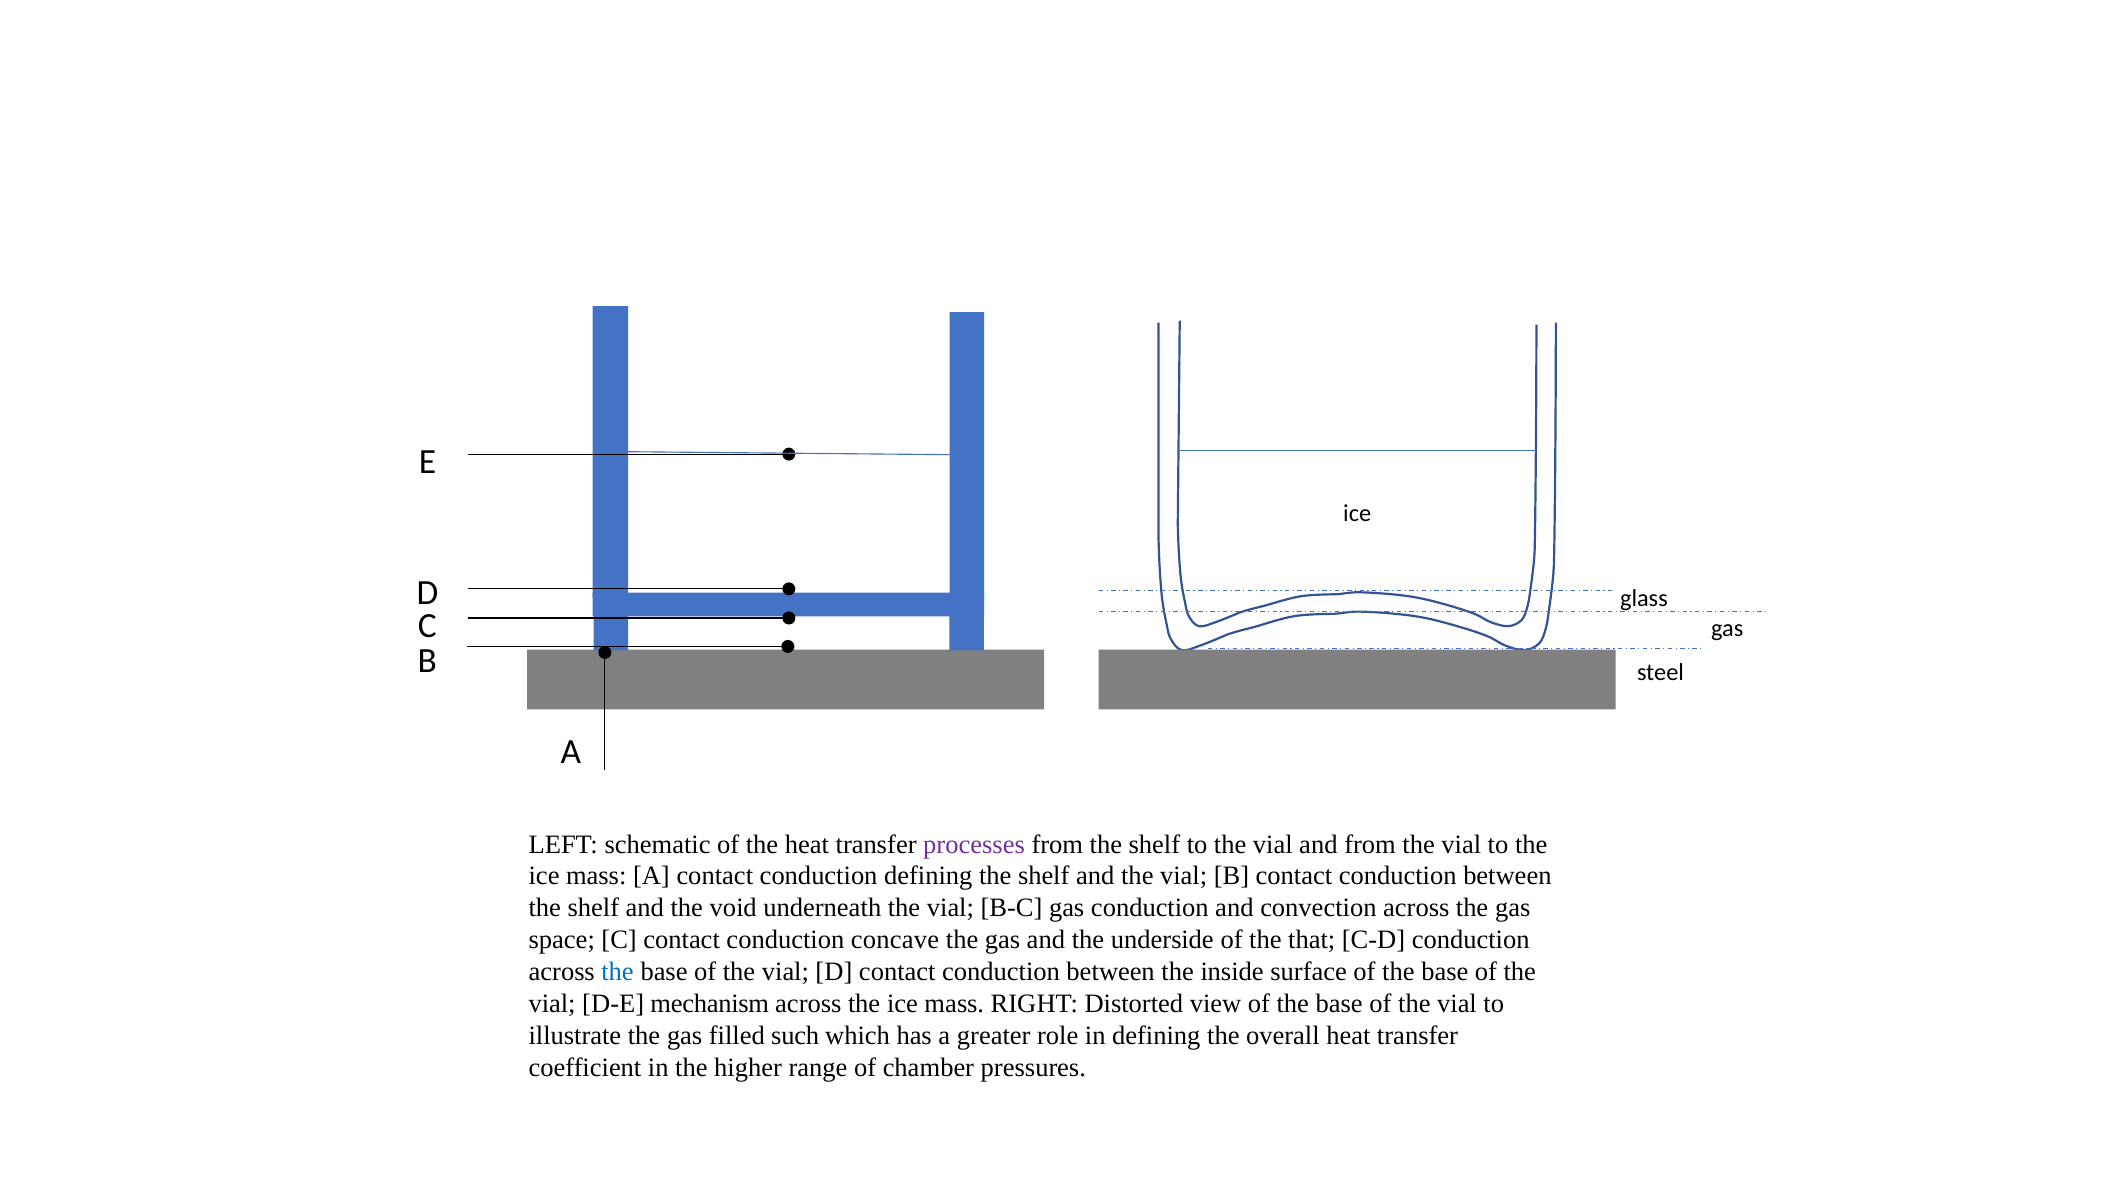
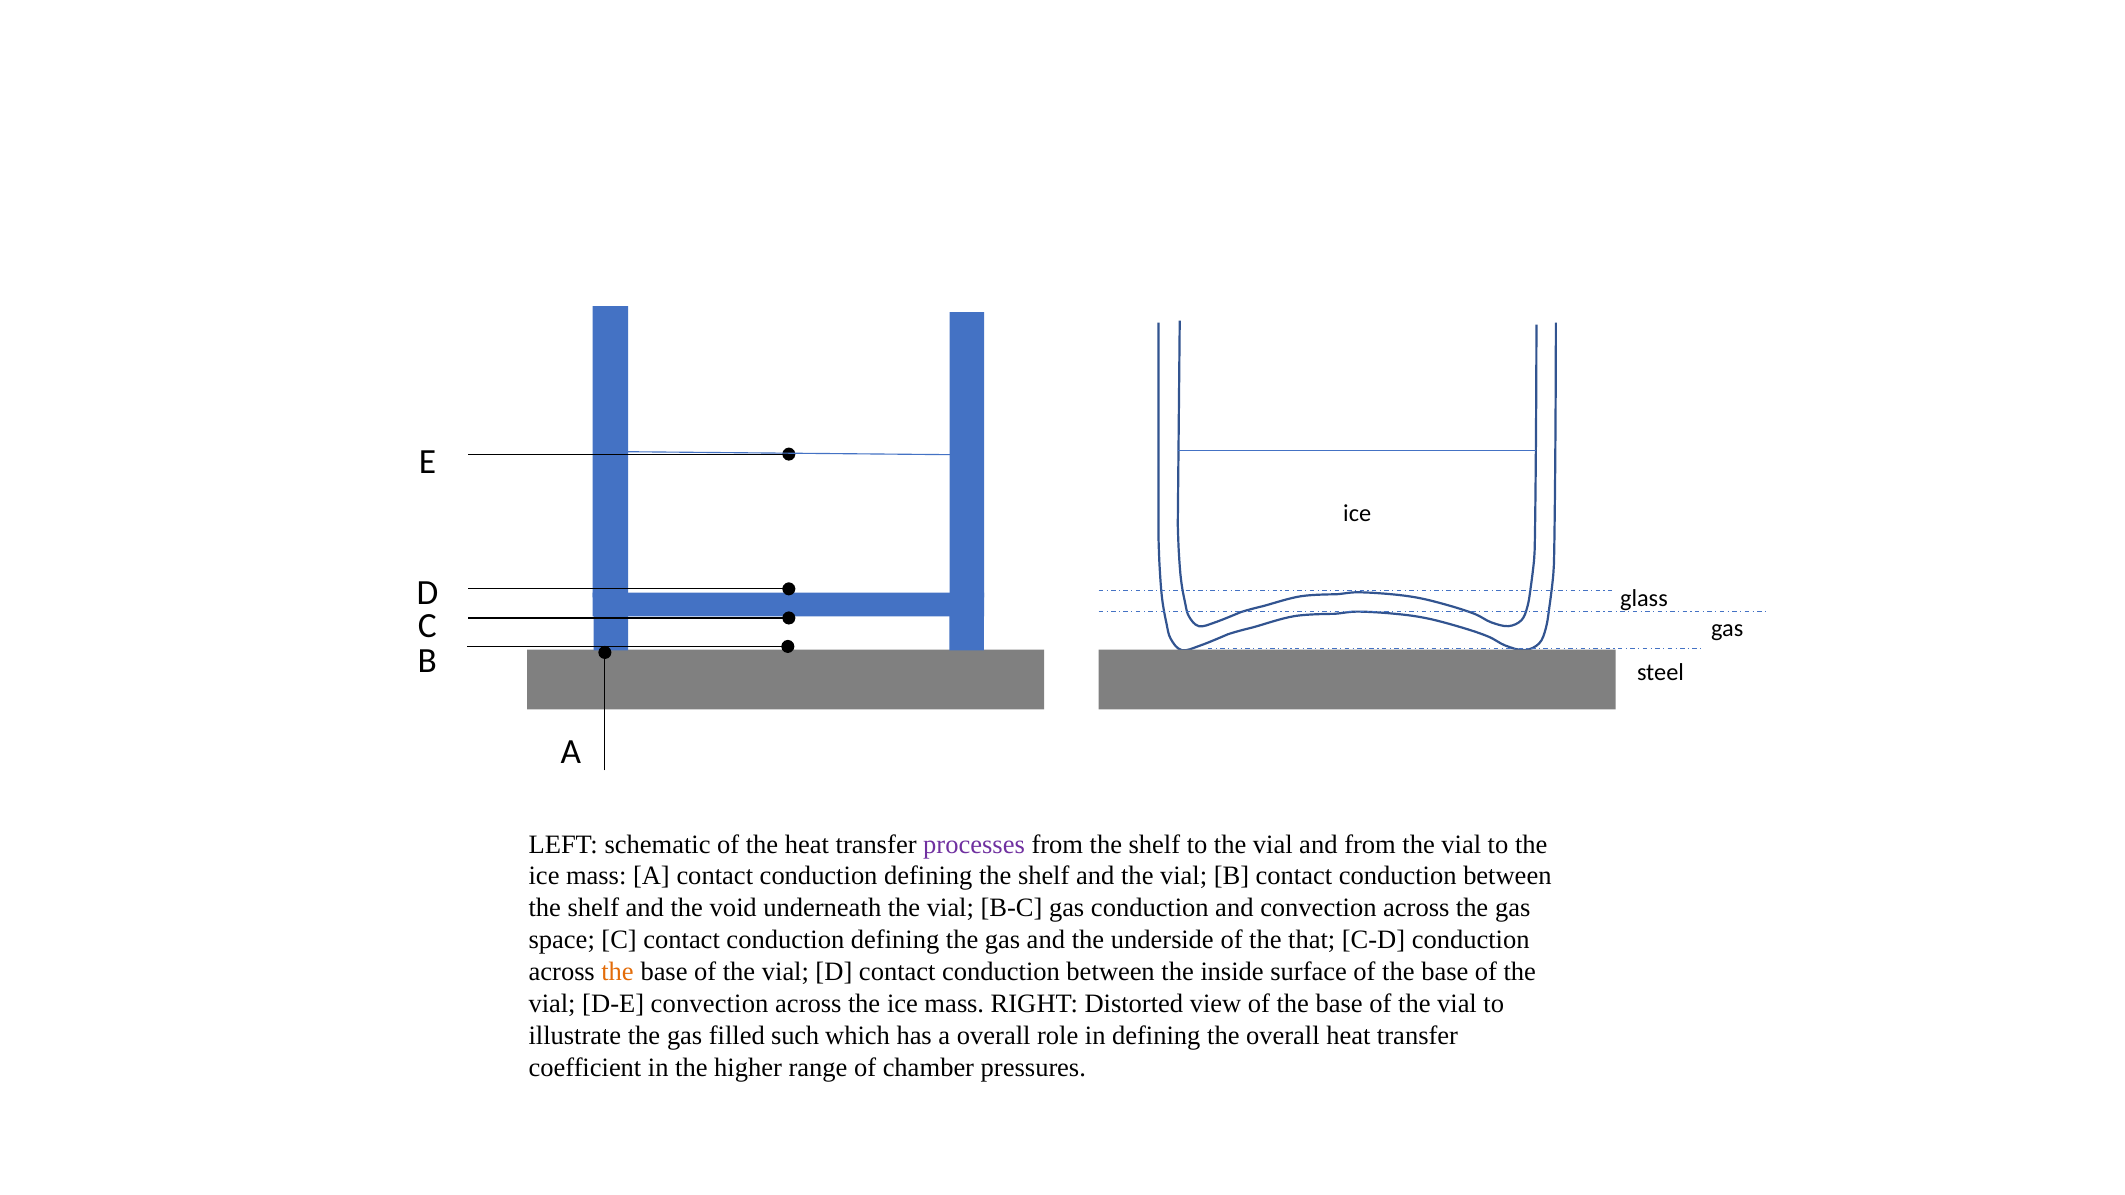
C contact conduction concave: concave -> defining (895, 940)
the colour: blue -> orange (618, 972)
D-E mechanism: mechanism -> convection (710, 1004)
a greater: greater -> overall (994, 1036)
